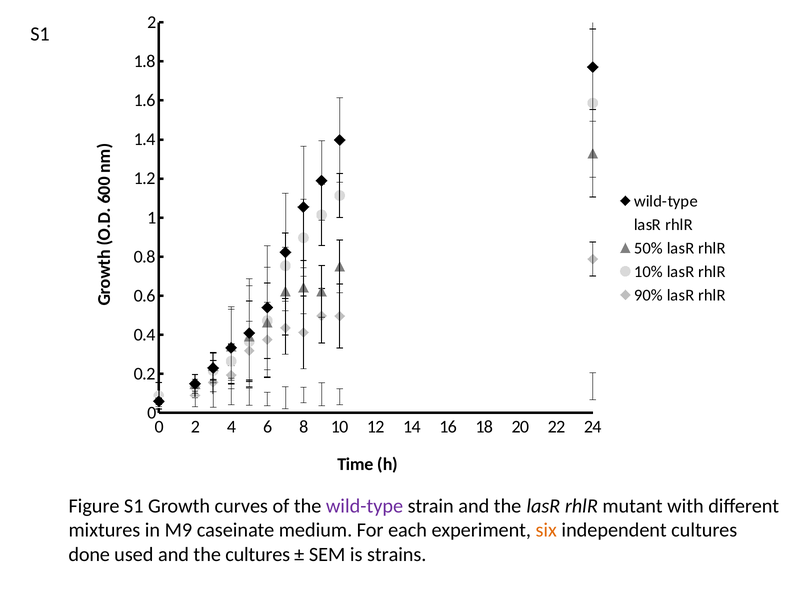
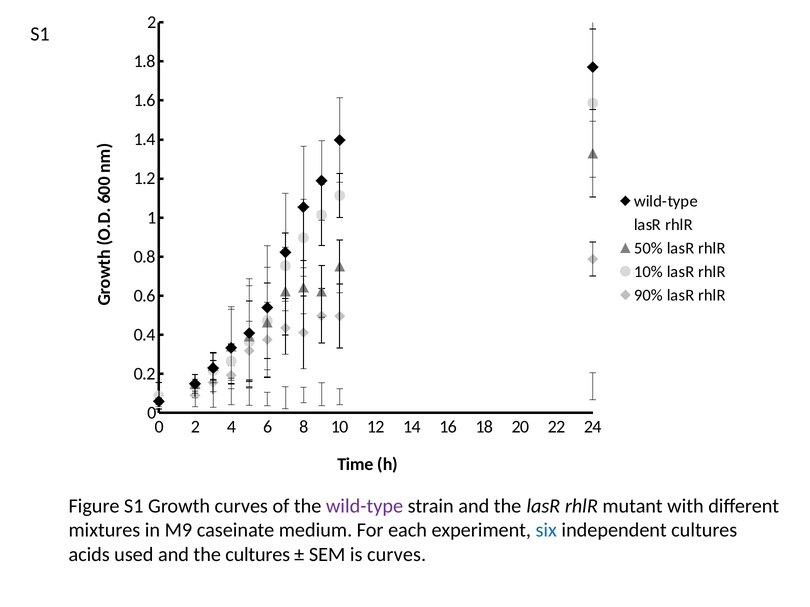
six colour: orange -> blue (546, 531)
done: done -> acids (89, 555)
is strains: strains -> curves (397, 555)
